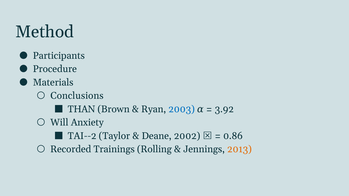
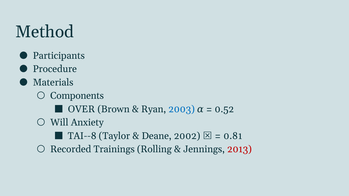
Conclusions: Conclusions -> Components (77, 96)
THAN: THAN -> OVER (81, 109)
3.92: 3.92 -> 0.52 (224, 109)
TAI--2: TAI--2 -> TAI--8 (82, 136)
0.86: 0.86 -> 0.81 (233, 136)
2013 colour: orange -> red (239, 150)
